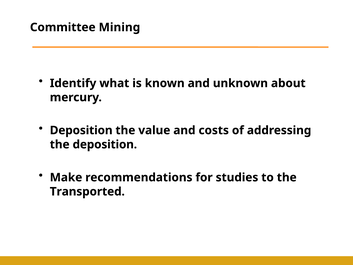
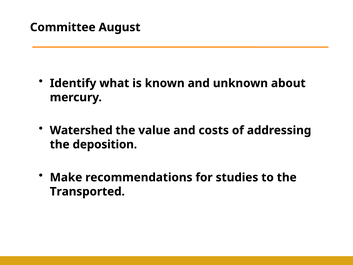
Mining: Mining -> August (120, 27)
Deposition: Deposition -> Watershed (81, 130)
